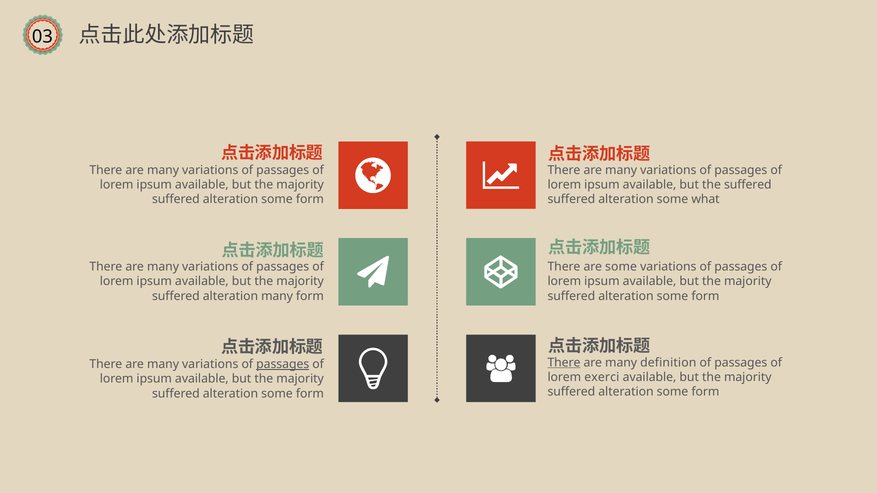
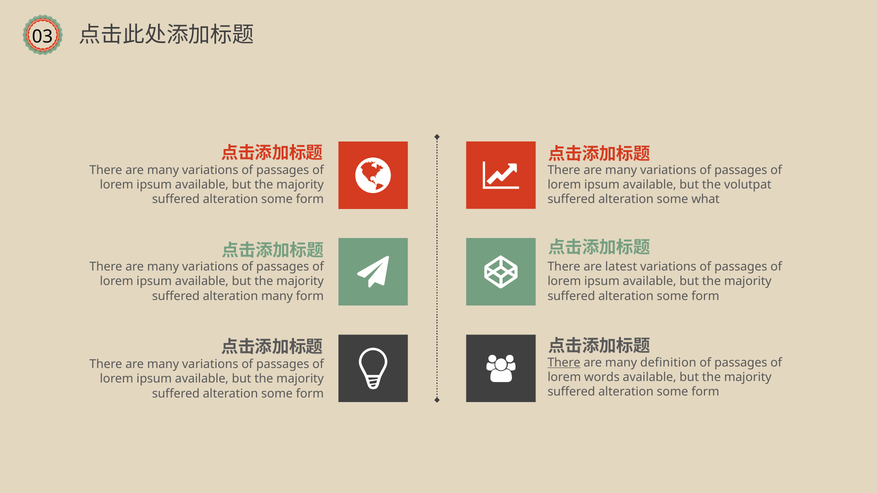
the suffered: suffered -> volutpat (748, 185)
are some: some -> latest (621, 267)
passages underline: present -> none (283, 365)
exerci: exerci -> words (602, 377)
